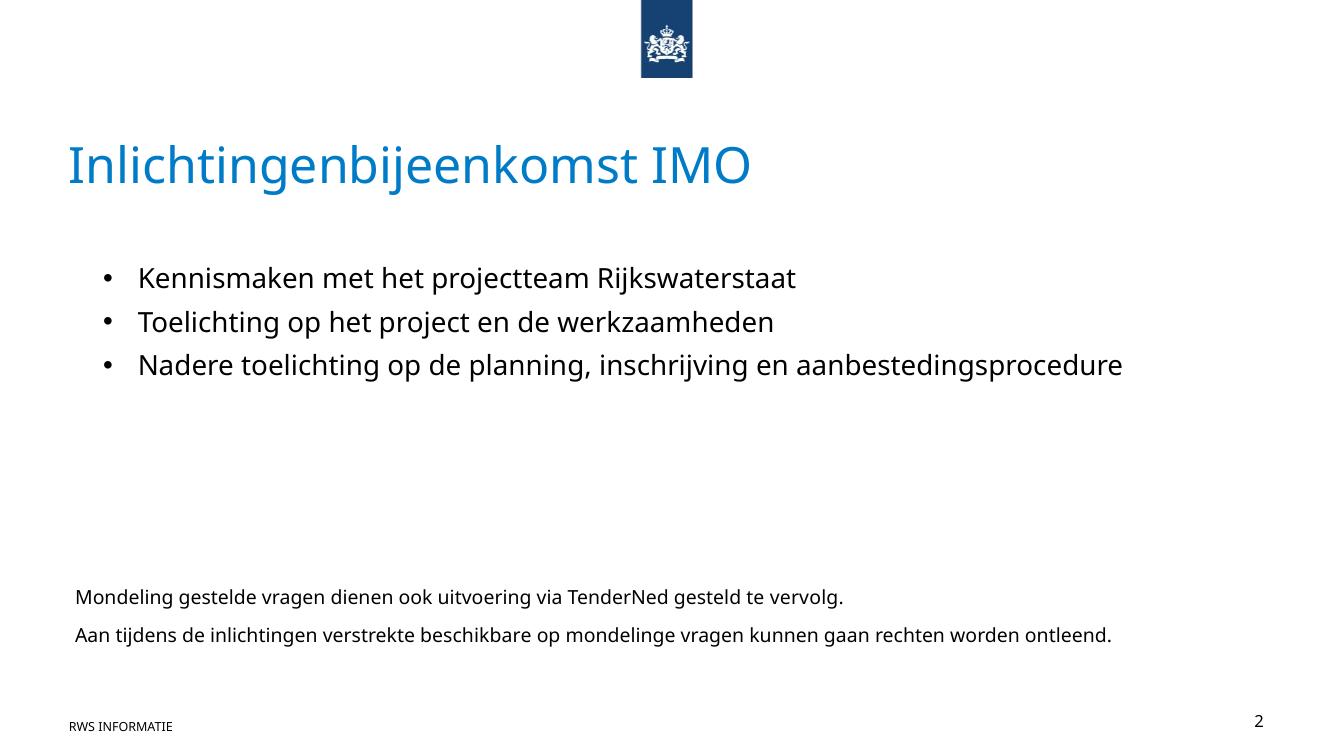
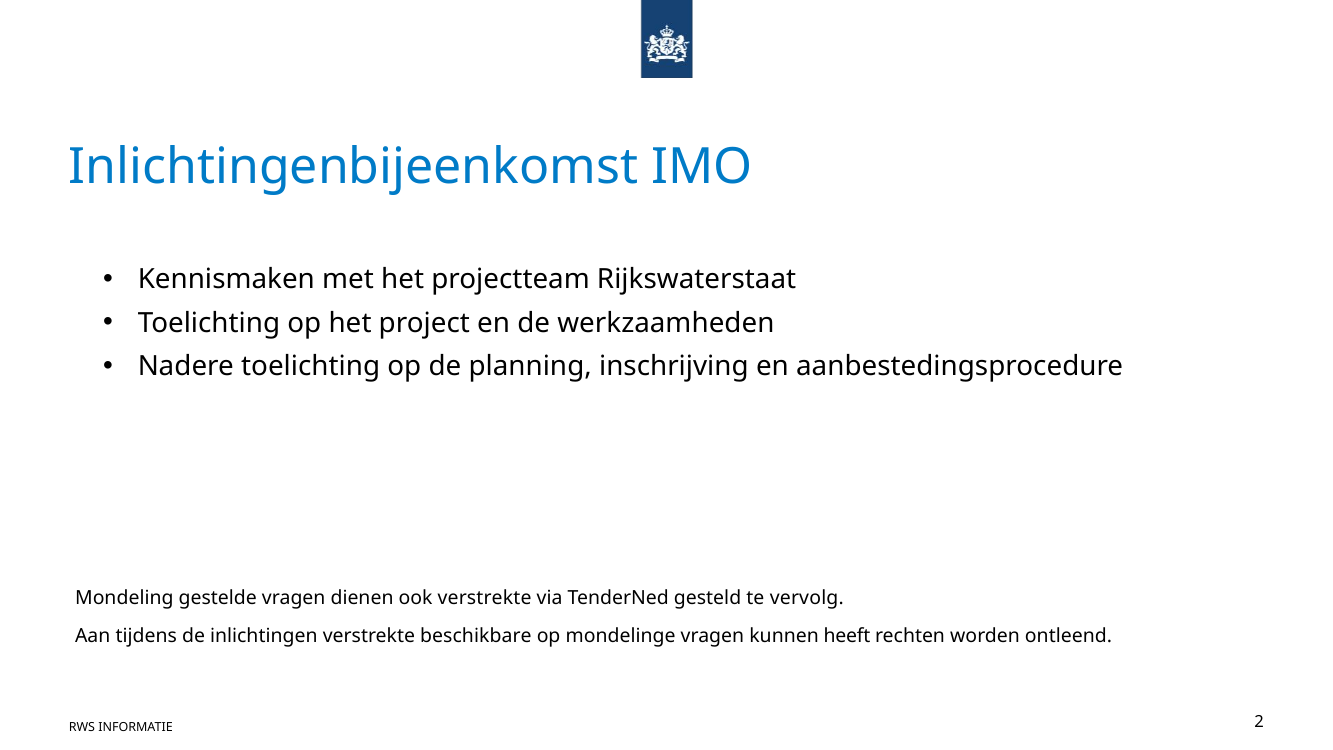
ook uitvoering: uitvoering -> verstrekte (485, 598)
gaan: gaan -> heeft (847, 636)
